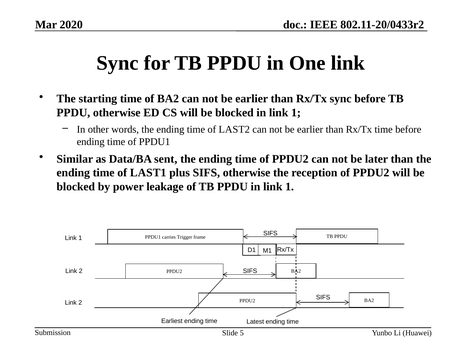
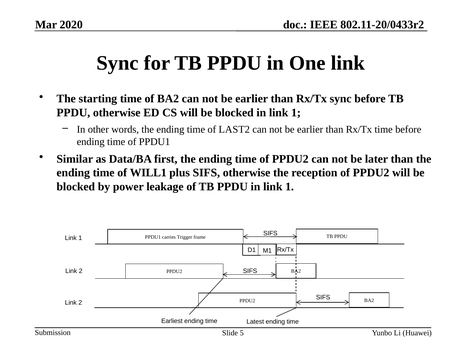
sent: sent -> first (166, 159)
LAST1: LAST1 -> WILL1 (148, 173)
